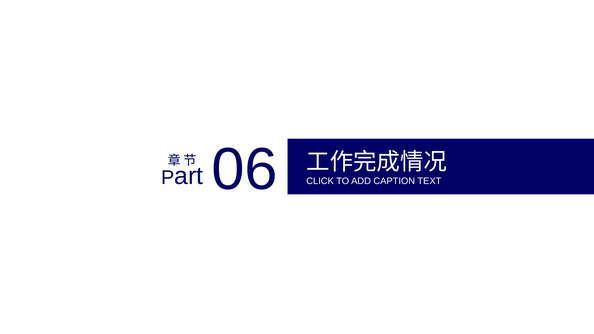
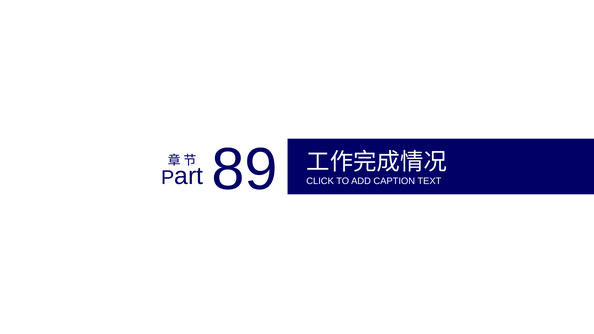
06: 06 -> 89 (245, 170)
